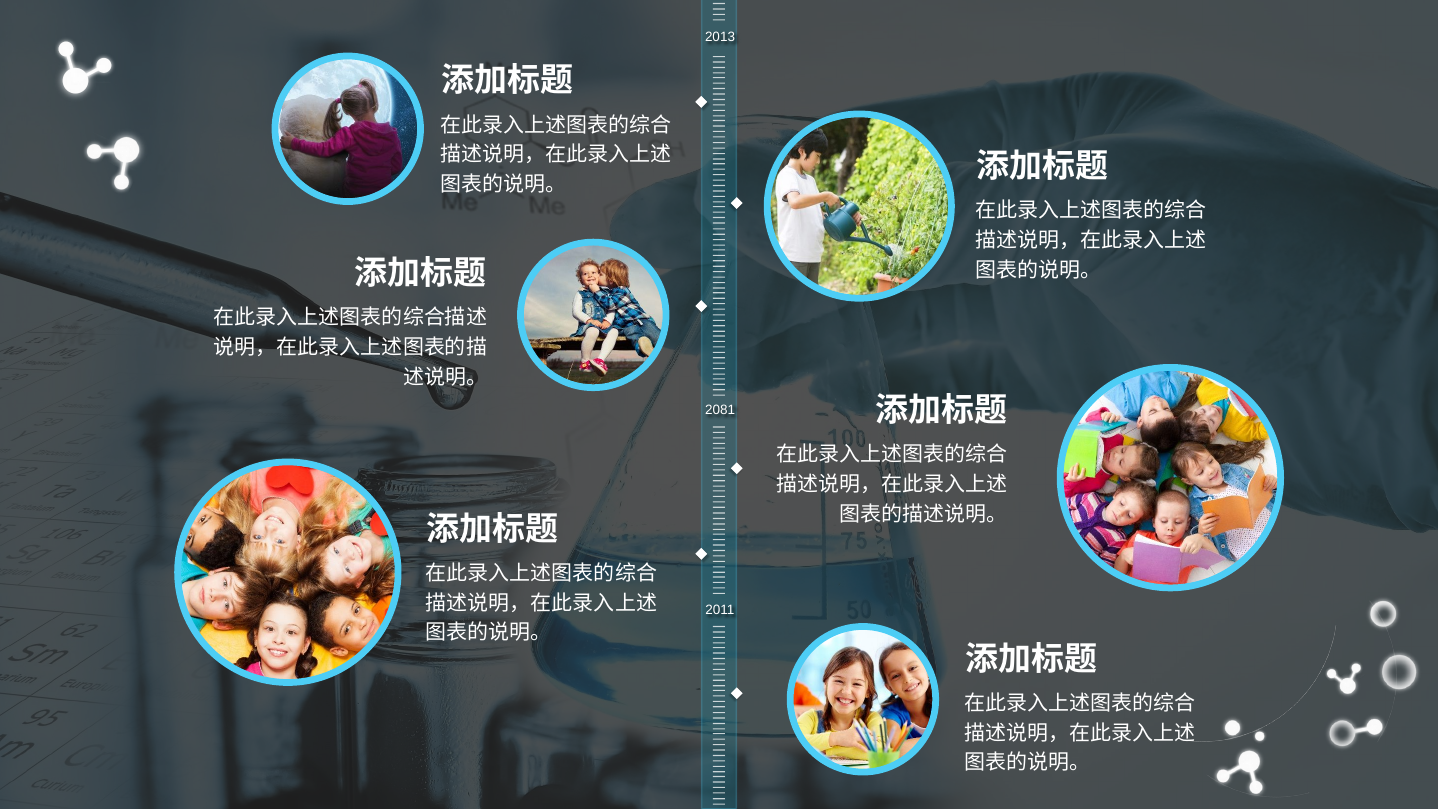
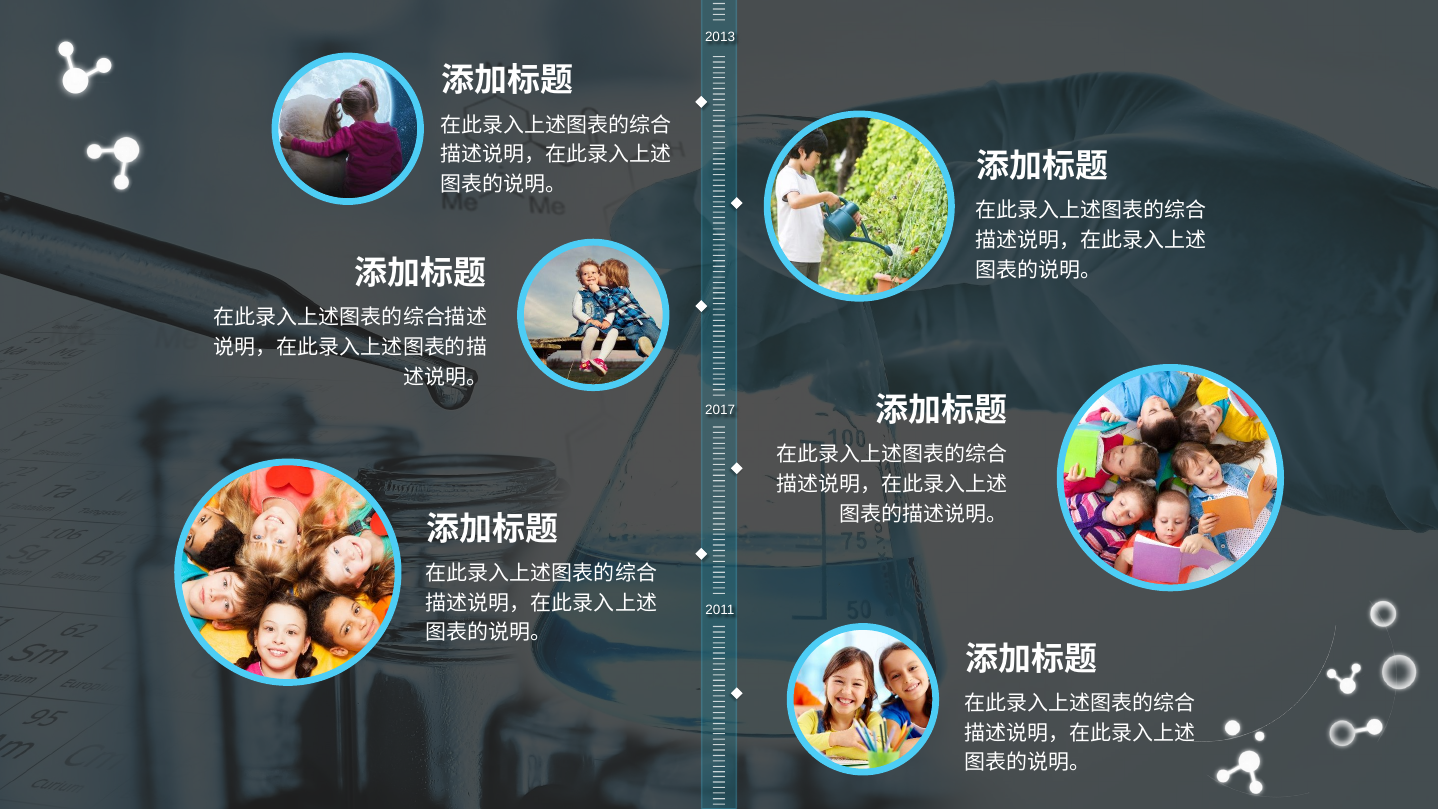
2081: 2081 -> 2017 (720, 410)
